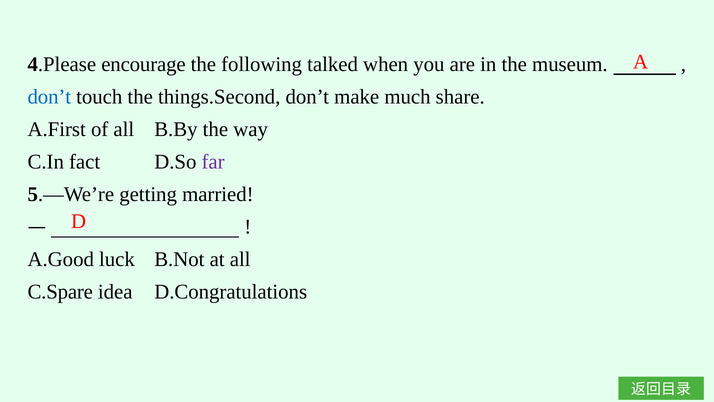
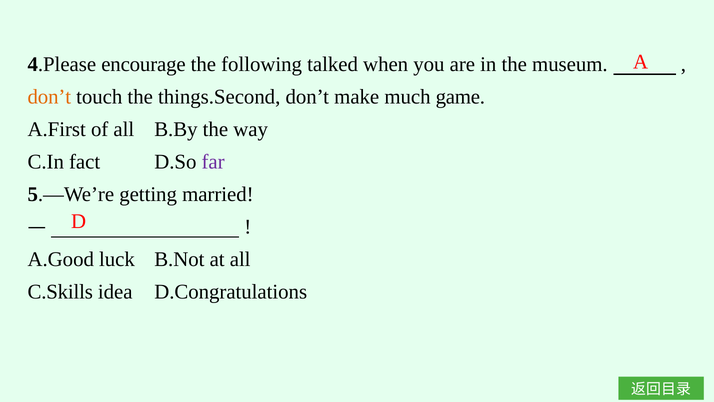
don’t colour: blue -> orange (49, 97)
share: share -> game (460, 97)
C.Spare: C.Spare -> C.Skills (60, 292)
